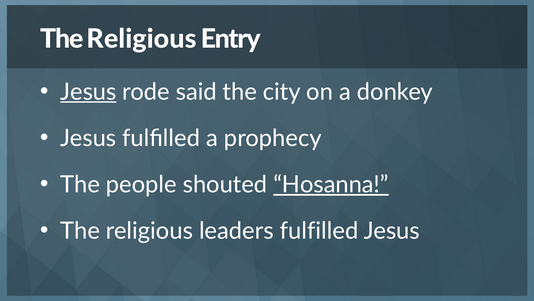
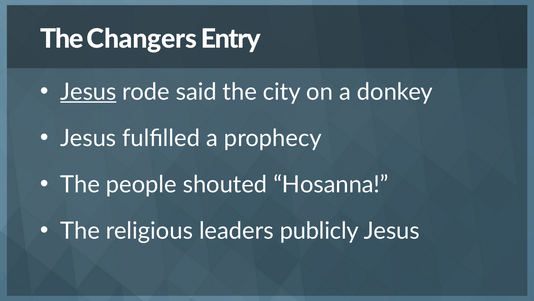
Religious: Religious -> Changers (142, 39)
Hosanna underline: present -> none (331, 184)
leaders fulfilled: fulfilled -> publicly (319, 231)
